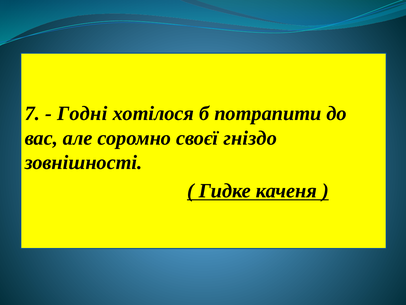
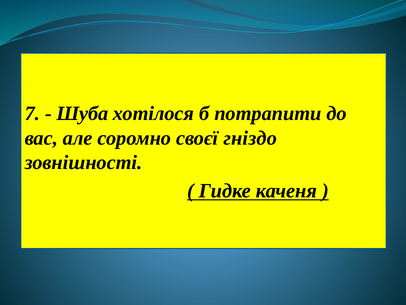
Годні: Годні -> Шуба (82, 113)
